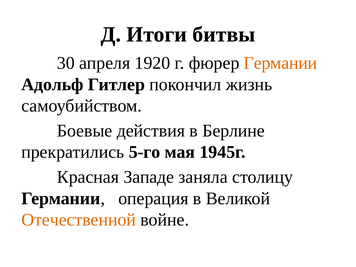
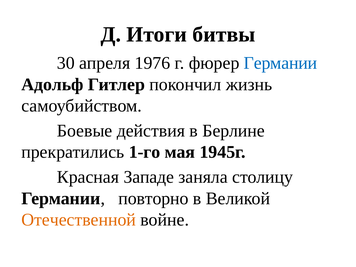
1920: 1920 -> 1976 (152, 63)
Германии colour: orange -> blue (280, 63)
5-го: 5-го -> 1-го (145, 152)
операция: операция -> повторно (153, 198)
